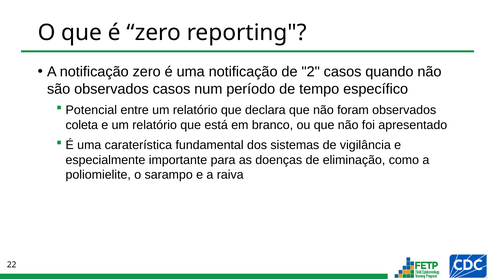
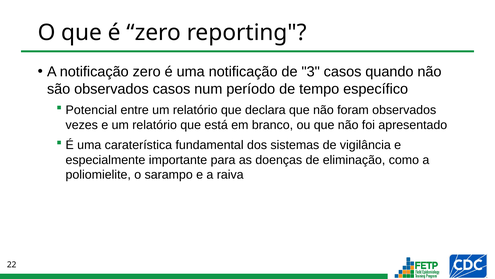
2: 2 -> 3 (311, 72)
coleta: coleta -> vezes (82, 125)
